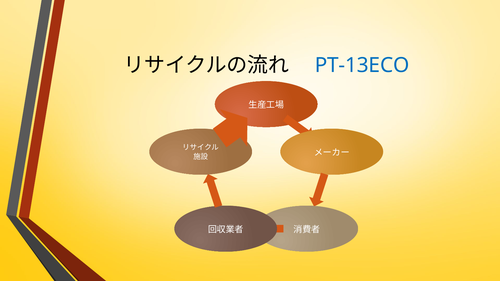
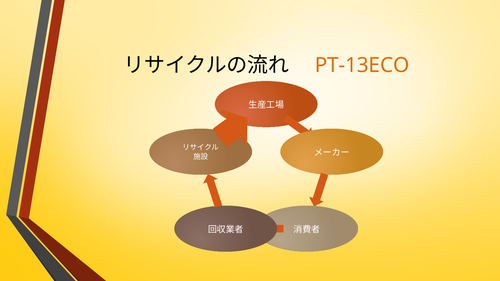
PT-13ECO colour: blue -> orange (362, 66)
